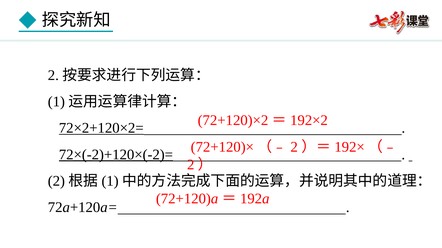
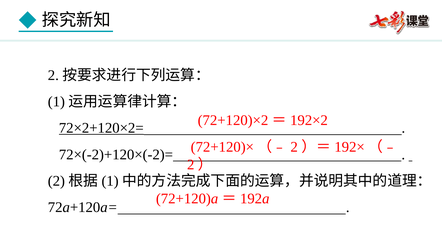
72×(-2)+120×(-2)= underline: present -> none (116, 155)
